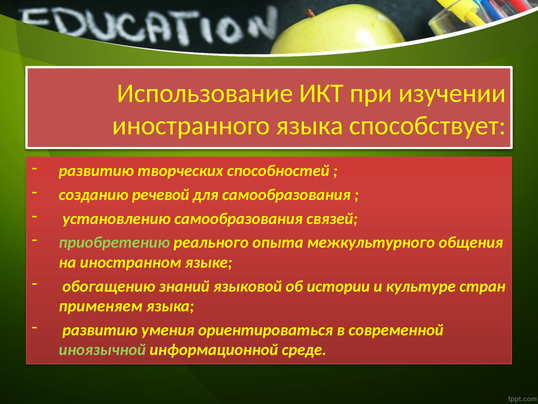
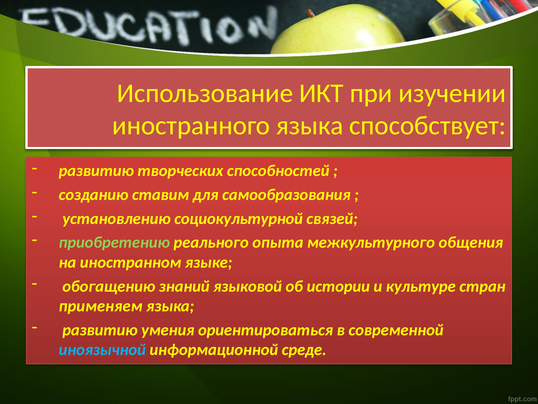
речевой: речевой -> ставим (161, 194)
установлению самообразования: самообразования -> социокультурной (239, 218)
иноязычной colour: light green -> light blue (102, 349)
